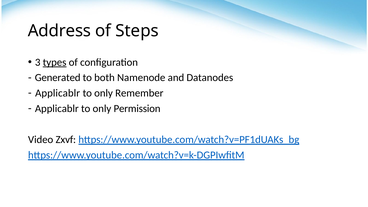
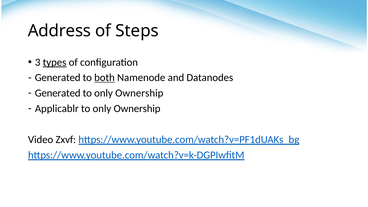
both underline: none -> present (104, 78)
Applicablr: Applicablr -> Generated (58, 93)
Remember: Remember -> Ownership (139, 93)
Applicablr to only Permission: Permission -> Ownership (137, 109)
